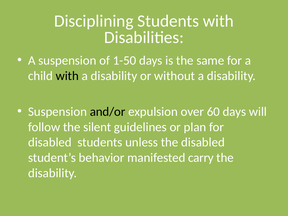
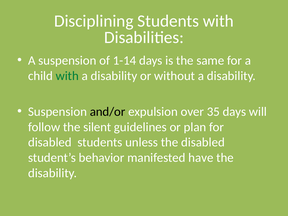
1-50: 1-50 -> 1-14 (125, 60)
with colour: black -> green (67, 76)
60: 60 -> 35 (213, 112)
carry: carry -> have (201, 158)
